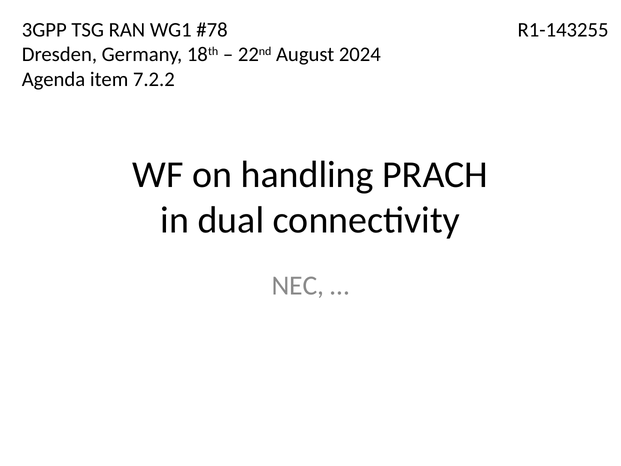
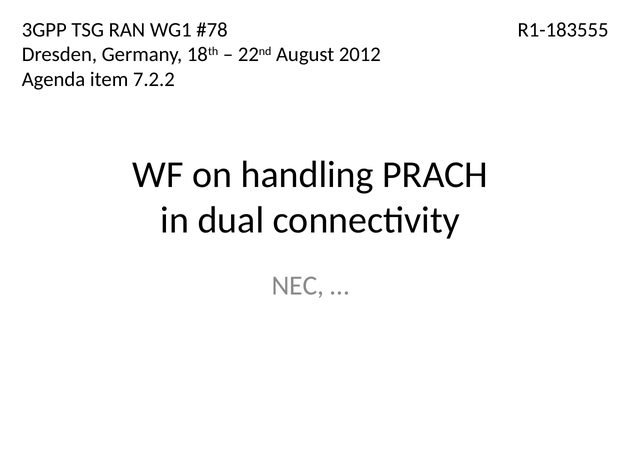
R1-143255: R1-143255 -> R1-183555 (563, 30)
2024: 2024 -> 2012 (360, 55)
